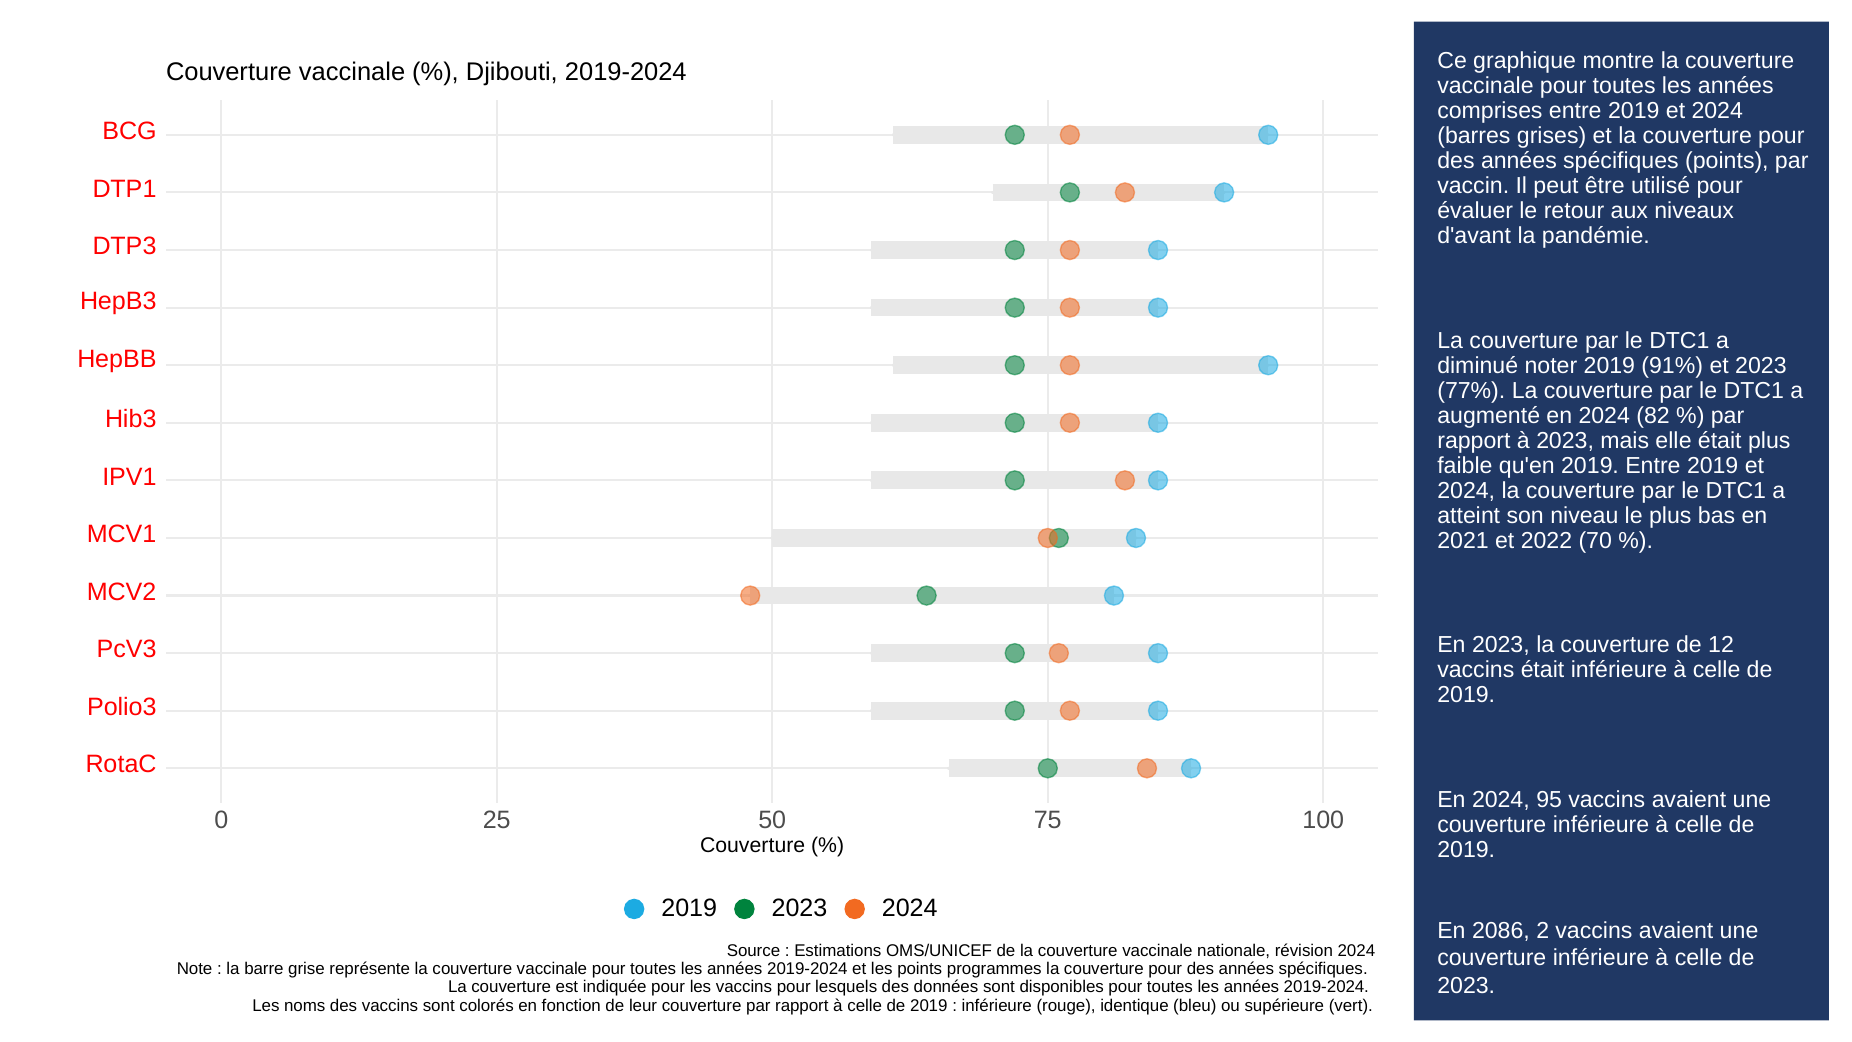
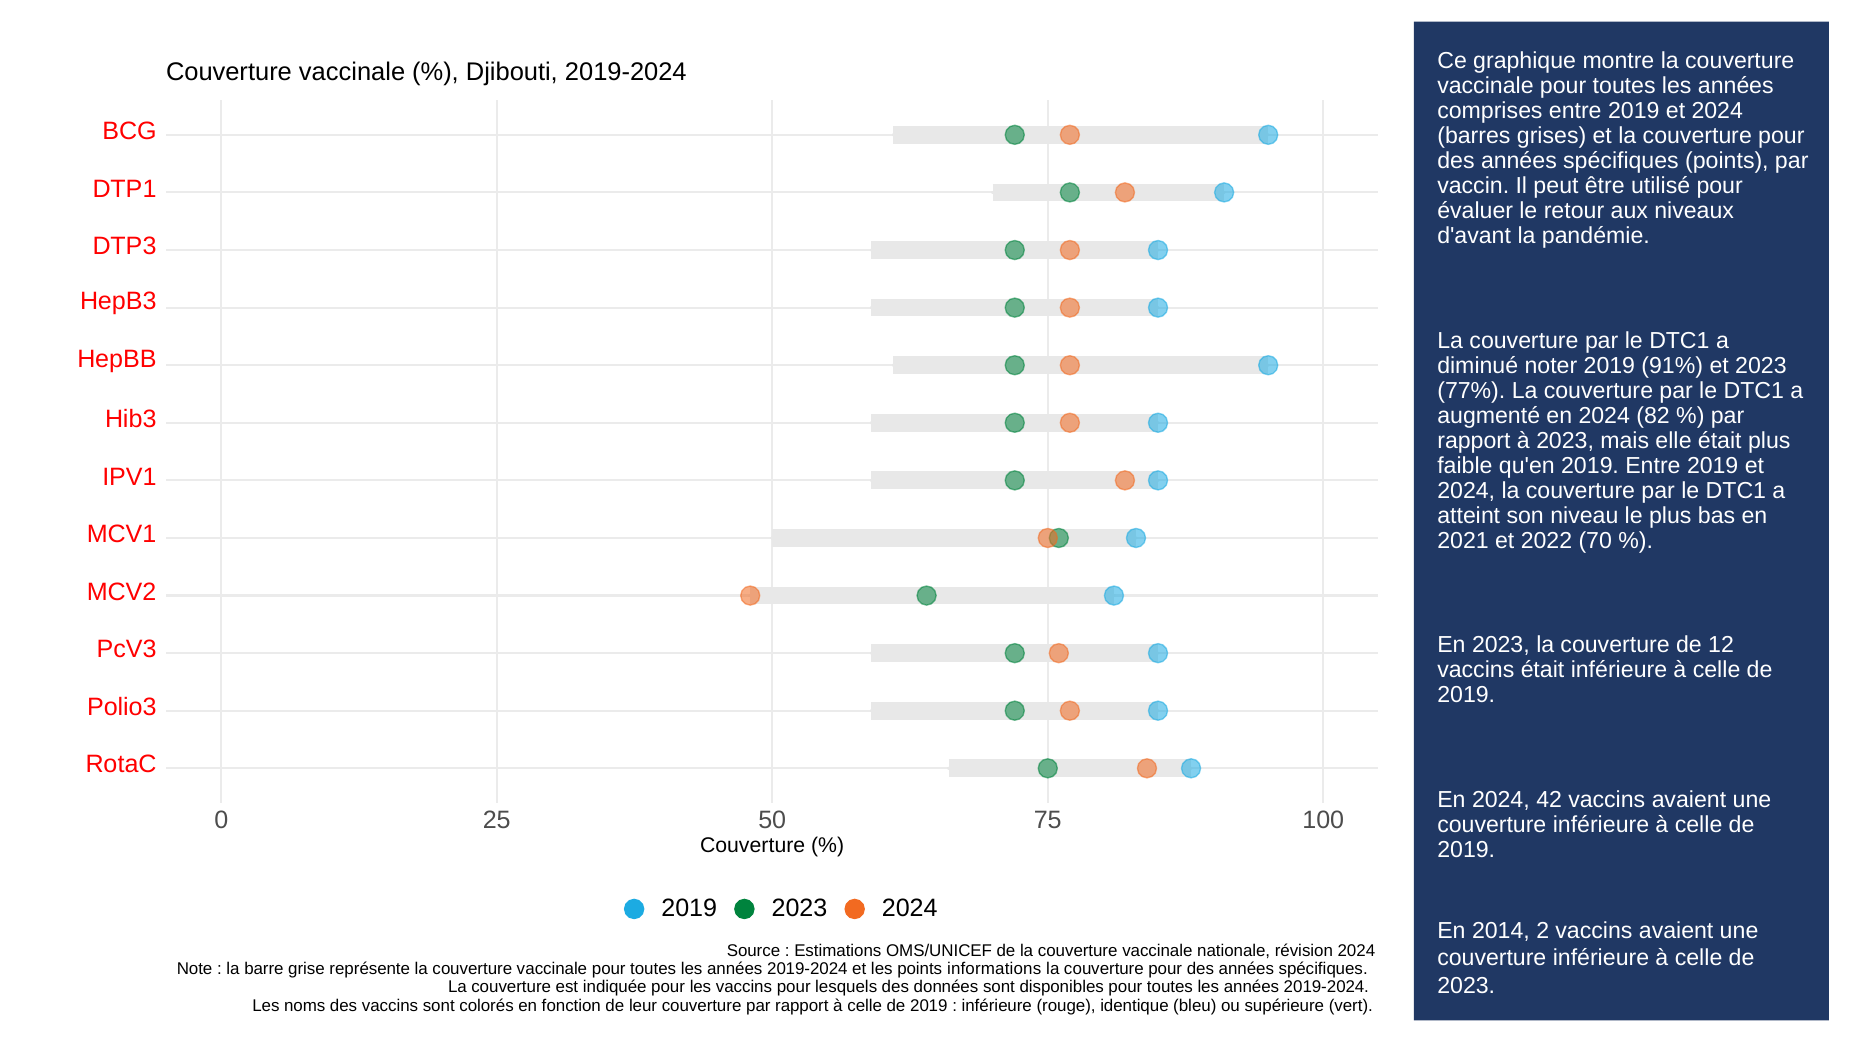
95: 95 -> 42 (1549, 800)
2086: 2086 -> 2014 (1501, 930)
programmes: programmes -> informations (994, 969)
